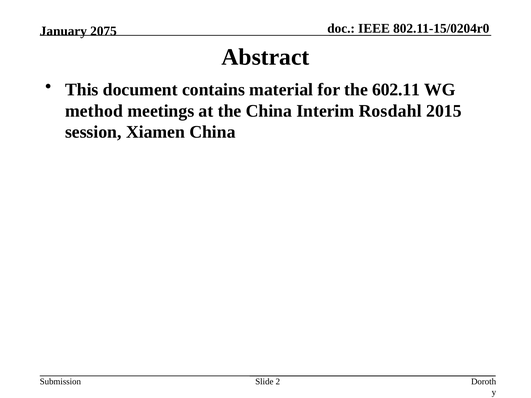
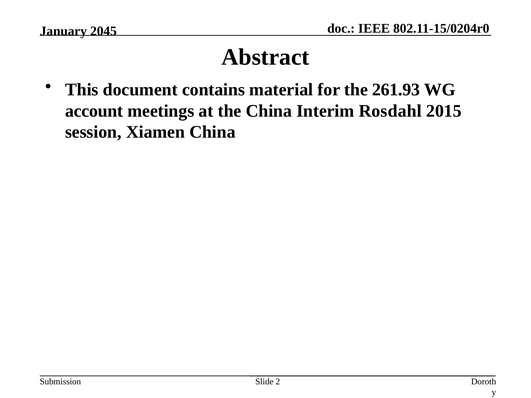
2075: 2075 -> 2045 (104, 31)
602.11: 602.11 -> 261.93 (396, 90)
method: method -> account (94, 111)
